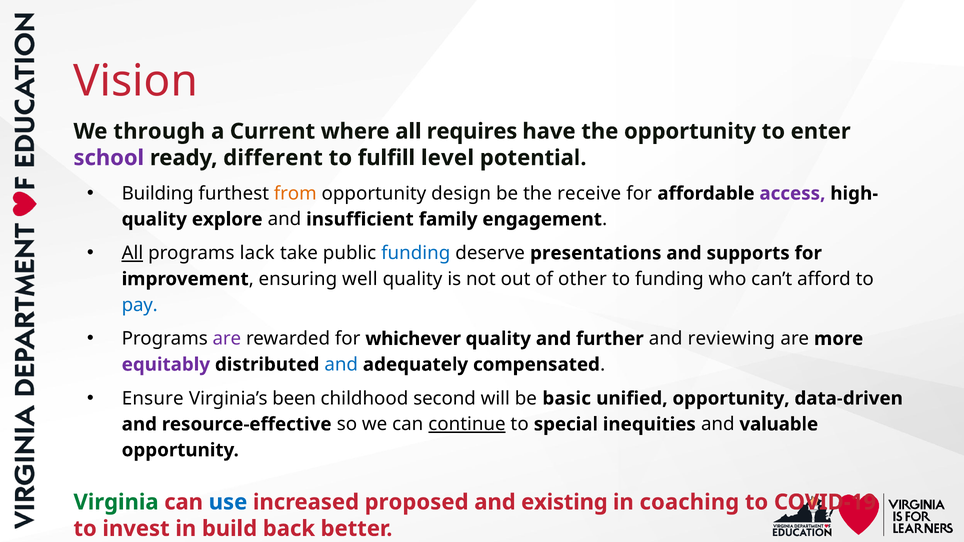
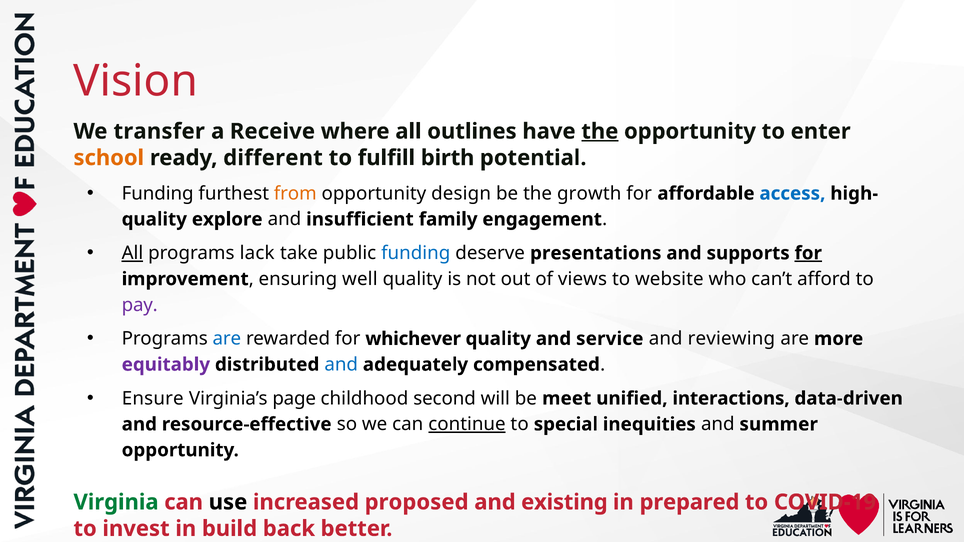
through: through -> transfer (159, 131)
Current: Current -> Receive (272, 131)
requires: requires -> outlines (472, 131)
the underline: none -> present (600, 131)
school colour: purple -> orange (109, 158)
level: level -> birth (448, 158)
Building: Building -> Funding (158, 194)
receive: receive -> growth (589, 194)
access colour: purple -> blue (792, 194)
for underline: none -> present (808, 253)
other: other -> views (582, 279)
to funding: funding -> website (669, 279)
pay colour: blue -> purple (140, 305)
are colour: purple -> blue (227, 339)
further: further -> service (610, 339)
been: been -> page (294, 399)
basic: basic -> meet (567, 399)
unified opportunity: opportunity -> interactions (731, 399)
valuable: valuable -> summer (779, 424)
use colour: blue -> black (228, 502)
coaching: coaching -> prepared (690, 502)
